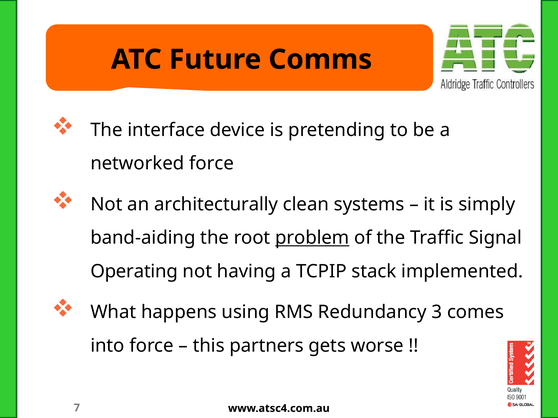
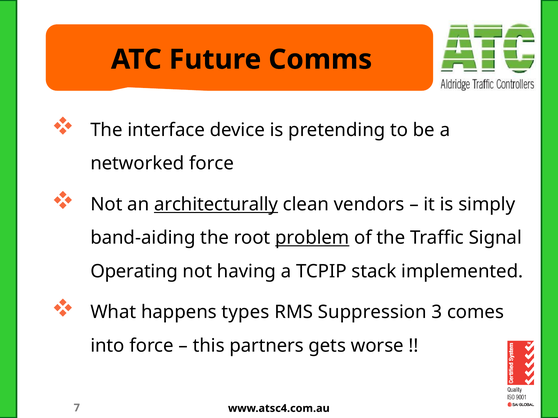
architecturally underline: none -> present (216, 205)
systems: systems -> vendors (369, 205)
using: using -> types (246, 313)
Redundancy: Redundancy -> Suppression (372, 313)
